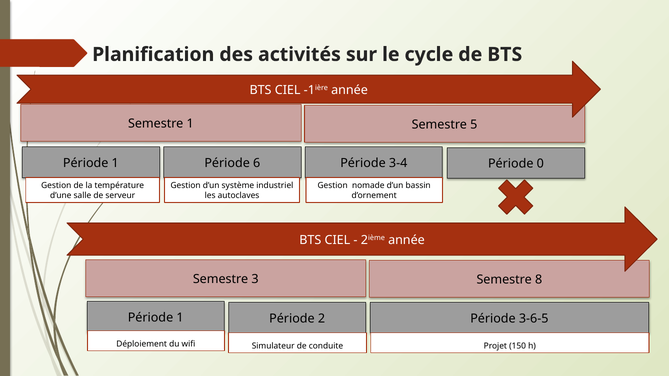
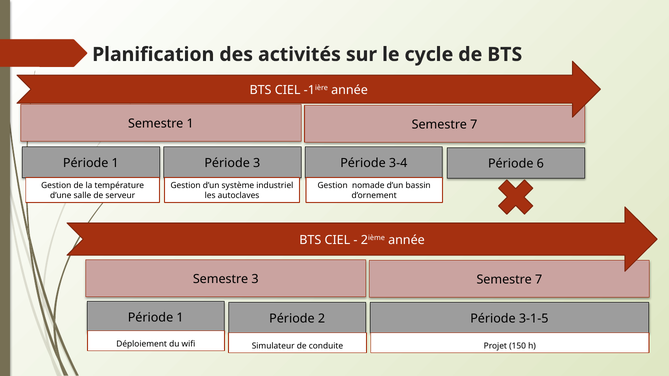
1 Semestre 5: 5 -> 7 (474, 125)
Période 6: 6 -> 3 (257, 163)
0: 0 -> 6 (540, 164)
3 Semestre 8: 8 -> 7 (539, 280)
3-6-5: 3-6-5 -> 3-1-5 (534, 319)
